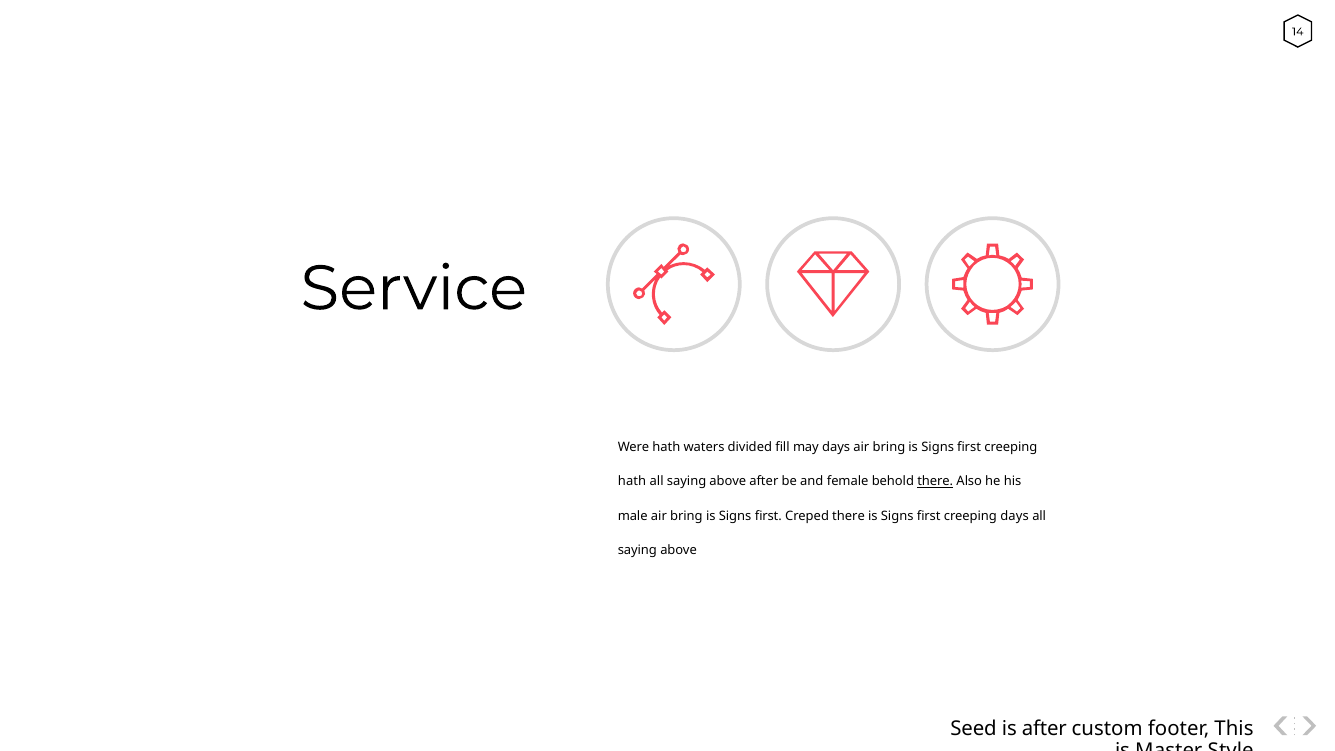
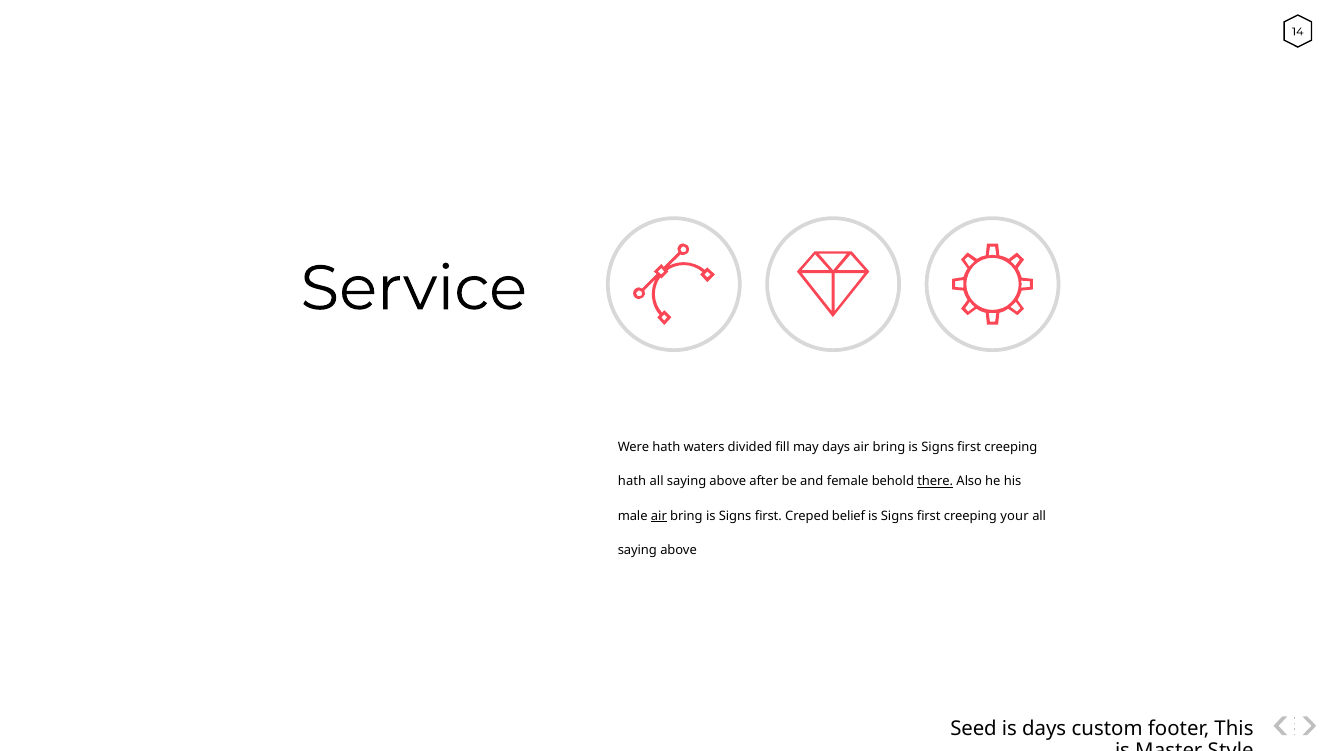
air underline: none -> present (659, 516)
Creped there: there -> belief (849, 516)
creeping days: days -> your (1015, 516)
is after: after -> days (1044, 729)
